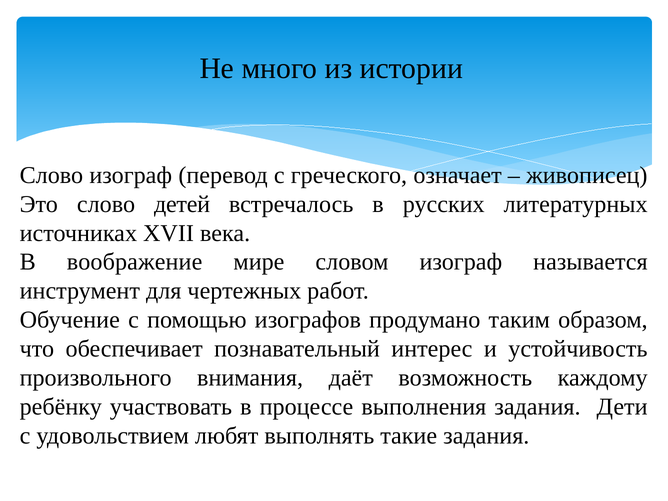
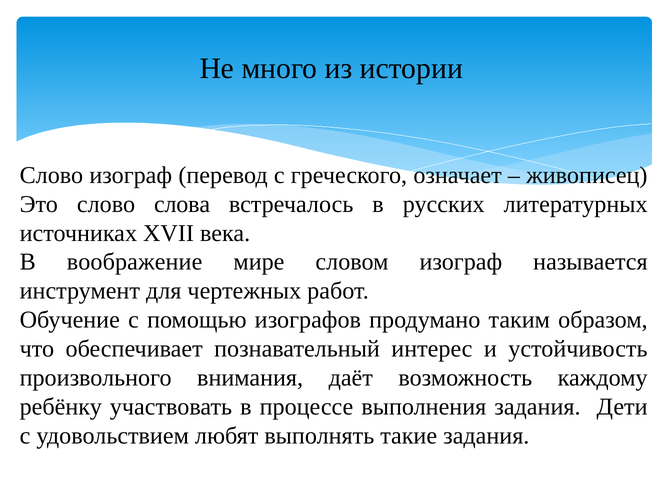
детей: детей -> слова (182, 204)
